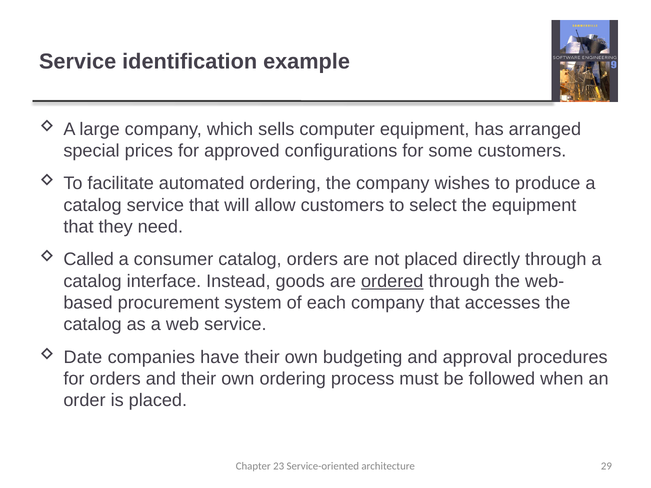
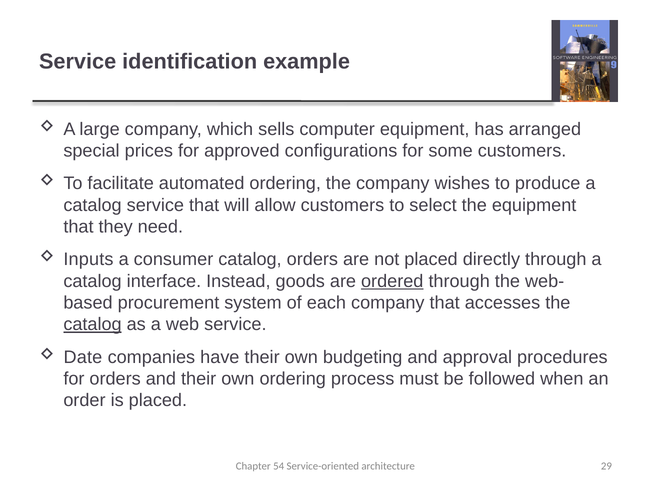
Called: Called -> Inputs (88, 260)
catalog underline: none -> present (93, 325)
23: 23 -> 54 (279, 466)
